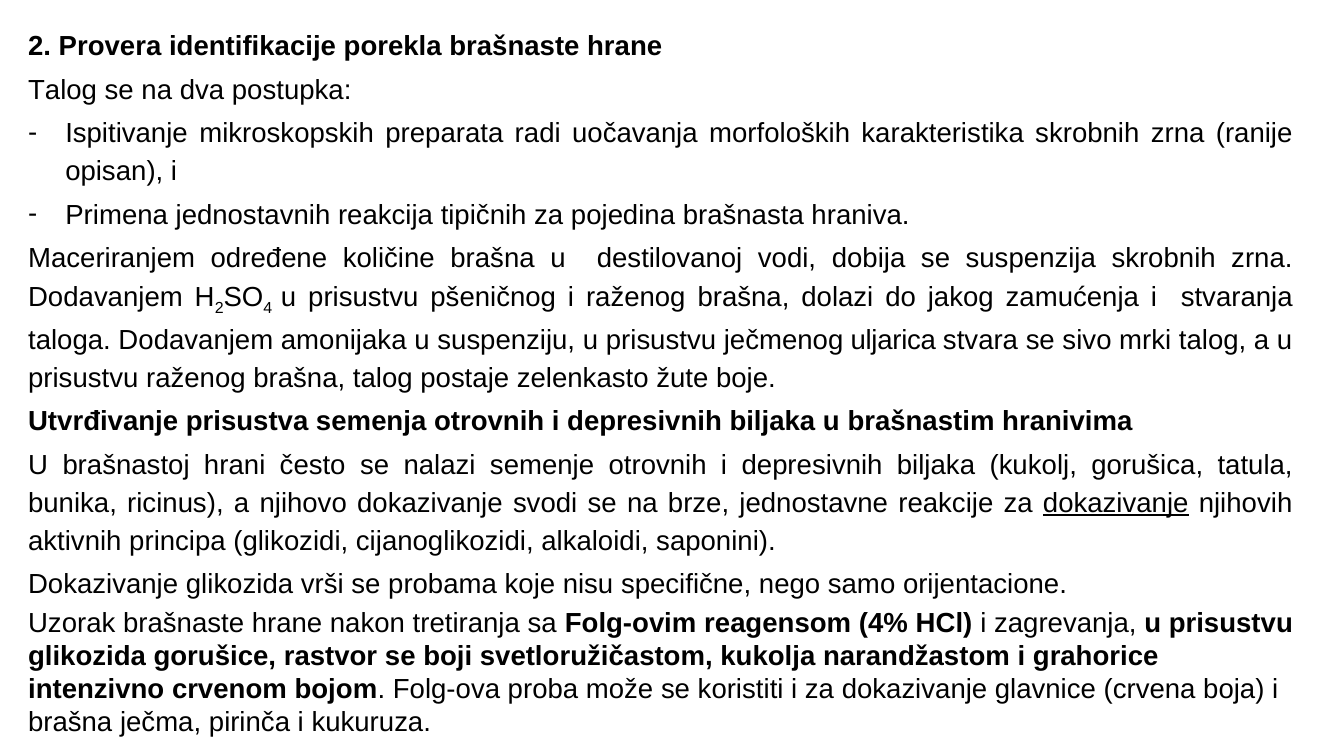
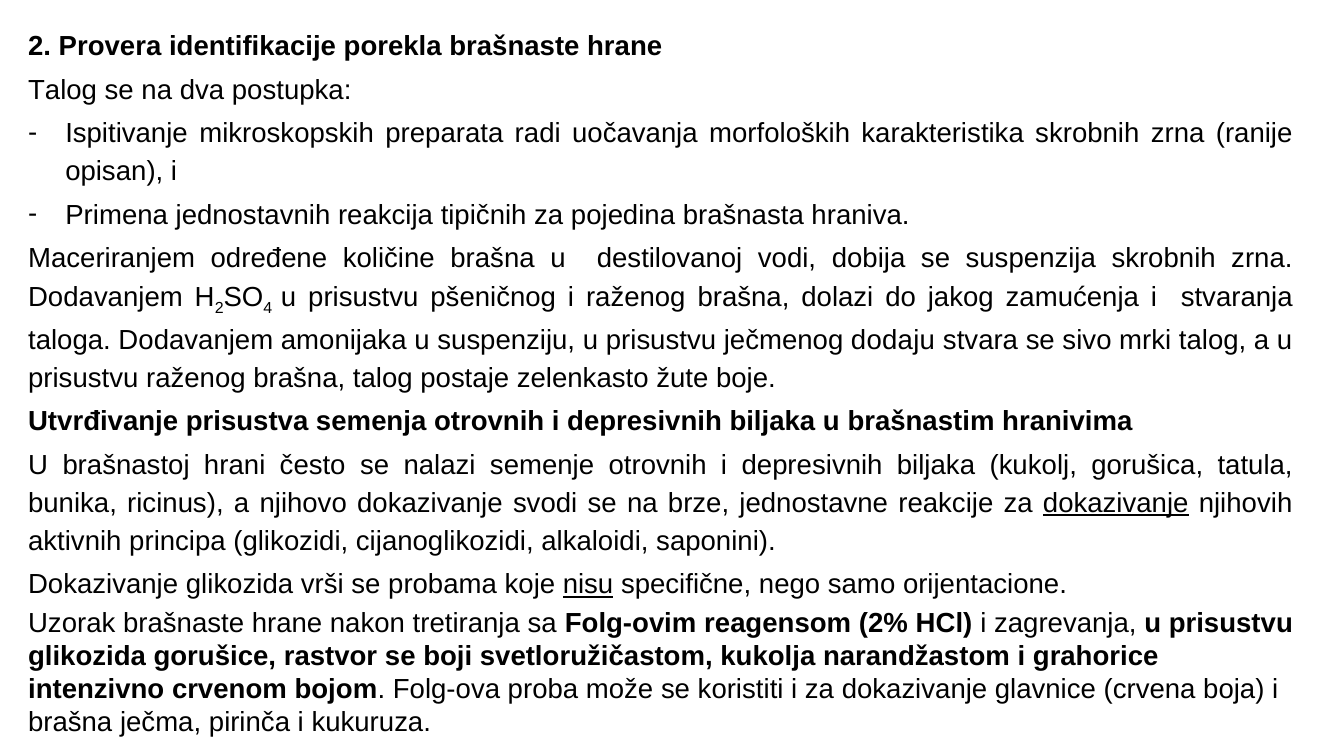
uljarica: uljarica -> dodaju (893, 340)
nisu underline: none -> present (588, 585)
4%: 4% -> 2% (883, 623)
